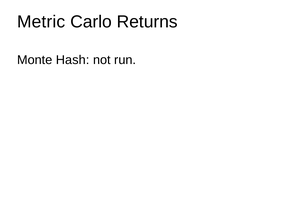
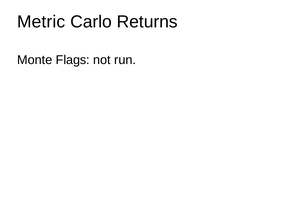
Hash: Hash -> Flags (73, 60)
